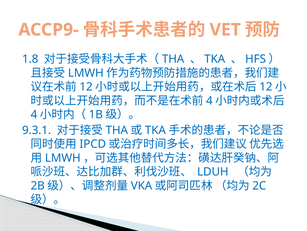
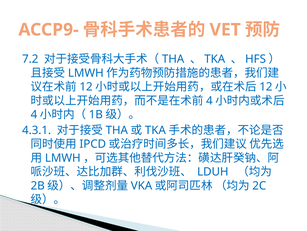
1.8: 1.8 -> 7.2 (30, 59)
9.3.1: 9.3.1 -> 4.3.1 (37, 130)
